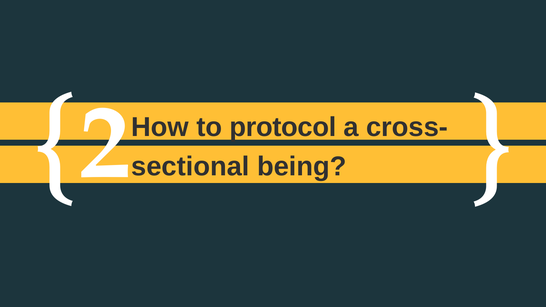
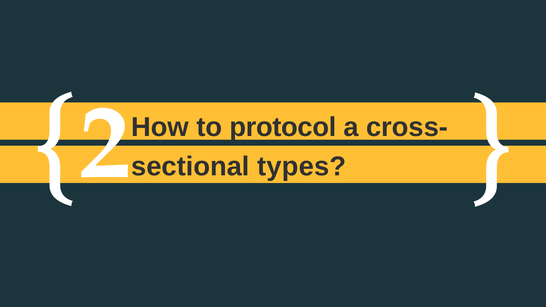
being: being -> types (302, 167)
